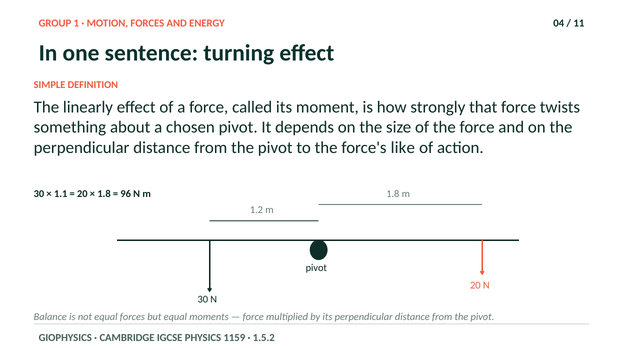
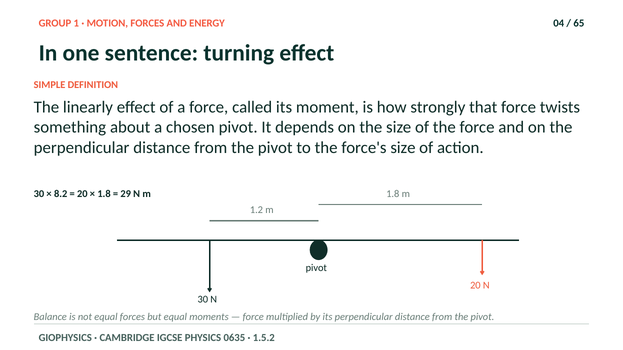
11: 11 -> 65 (579, 23)
force's like: like -> size (403, 148)
1.1: 1.1 -> 8.2 (61, 194)
96: 96 -> 29 (126, 194)
1159: 1159 -> 0635 (234, 338)
